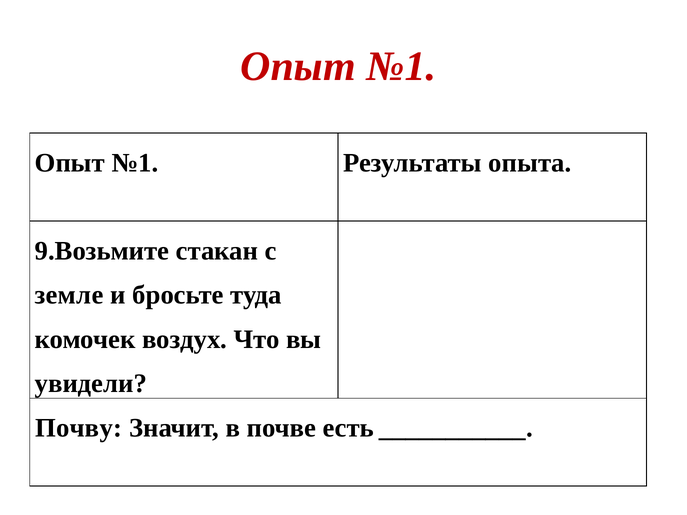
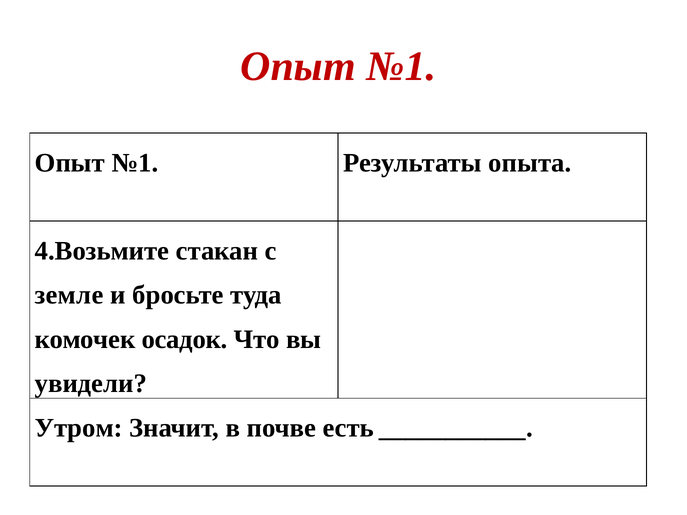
9.Возьмите: 9.Возьмите -> 4.Возьмите (102, 251)
воздух: воздух -> осадок (185, 340)
Почву: Почву -> Утром (79, 428)
